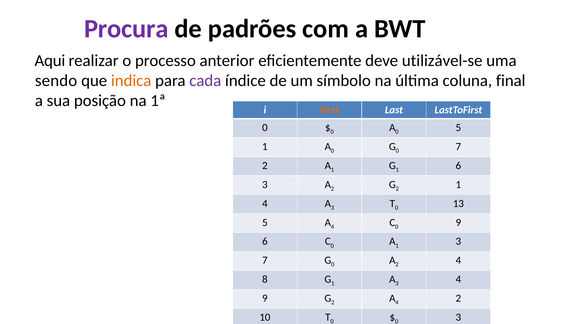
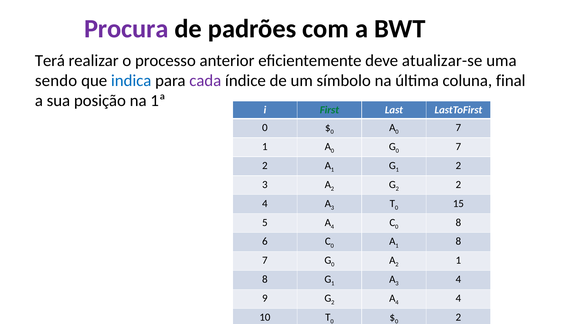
Aqui: Aqui -> Terá (50, 61)
utilizável-se: utilizável-se -> atualizar-se (442, 61)
indica colour: orange -> blue (131, 81)
First colour: orange -> green (329, 110)
A 0 5: 5 -> 7 (458, 128)
1 6: 6 -> 2 (458, 166)
2 1: 1 -> 2 (458, 185)
13: 13 -> 15 (458, 204)
0 9: 9 -> 8 (458, 223)
A 1 3: 3 -> 8 (458, 242)
2 4: 4 -> 1 (458, 261)
4 2: 2 -> 4 (458, 299)
3: 3 -> 2 (458, 318)
